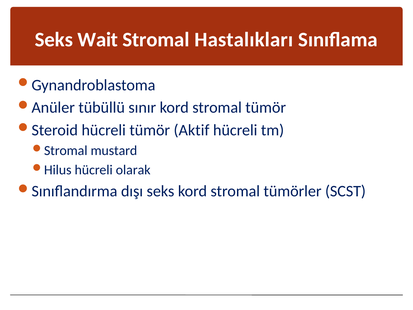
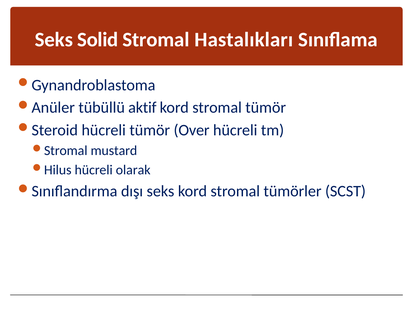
Wait: Wait -> Solid (98, 40)
sınır: sınır -> aktif (142, 108)
Aktif: Aktif -> Over (192, 130)
